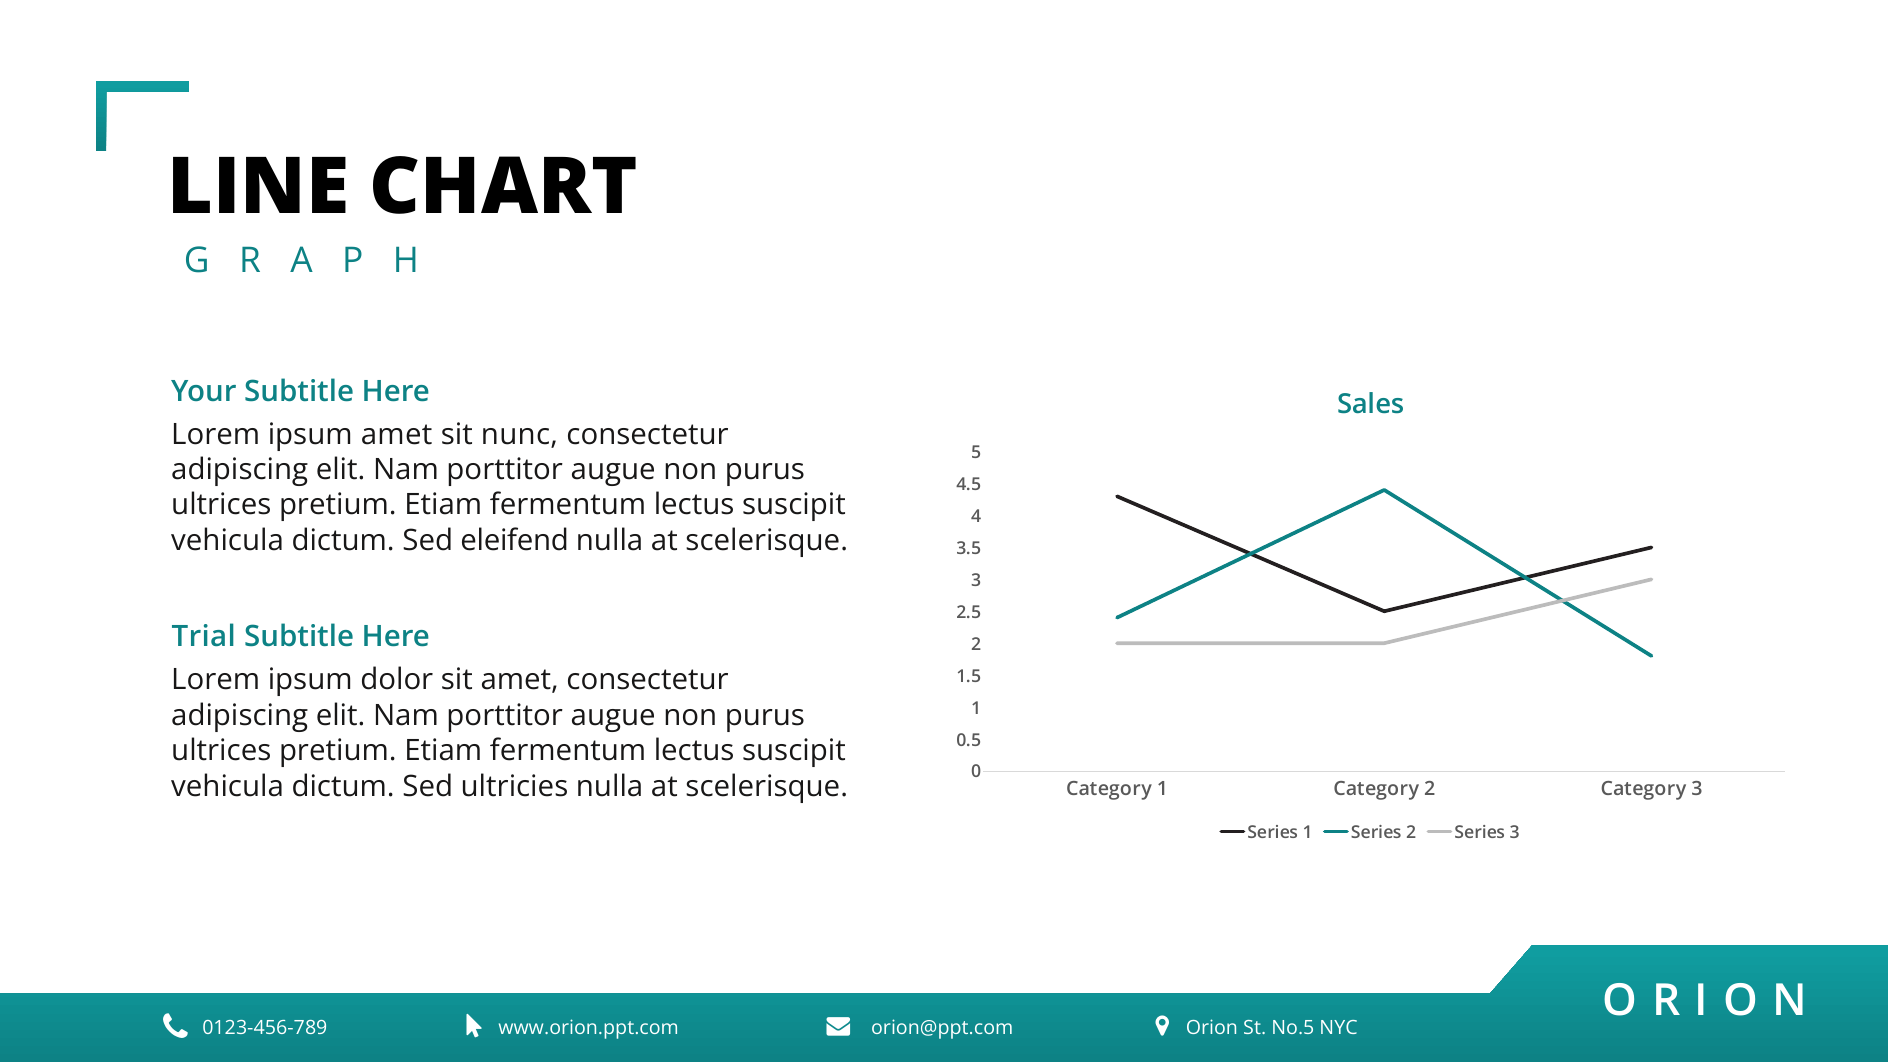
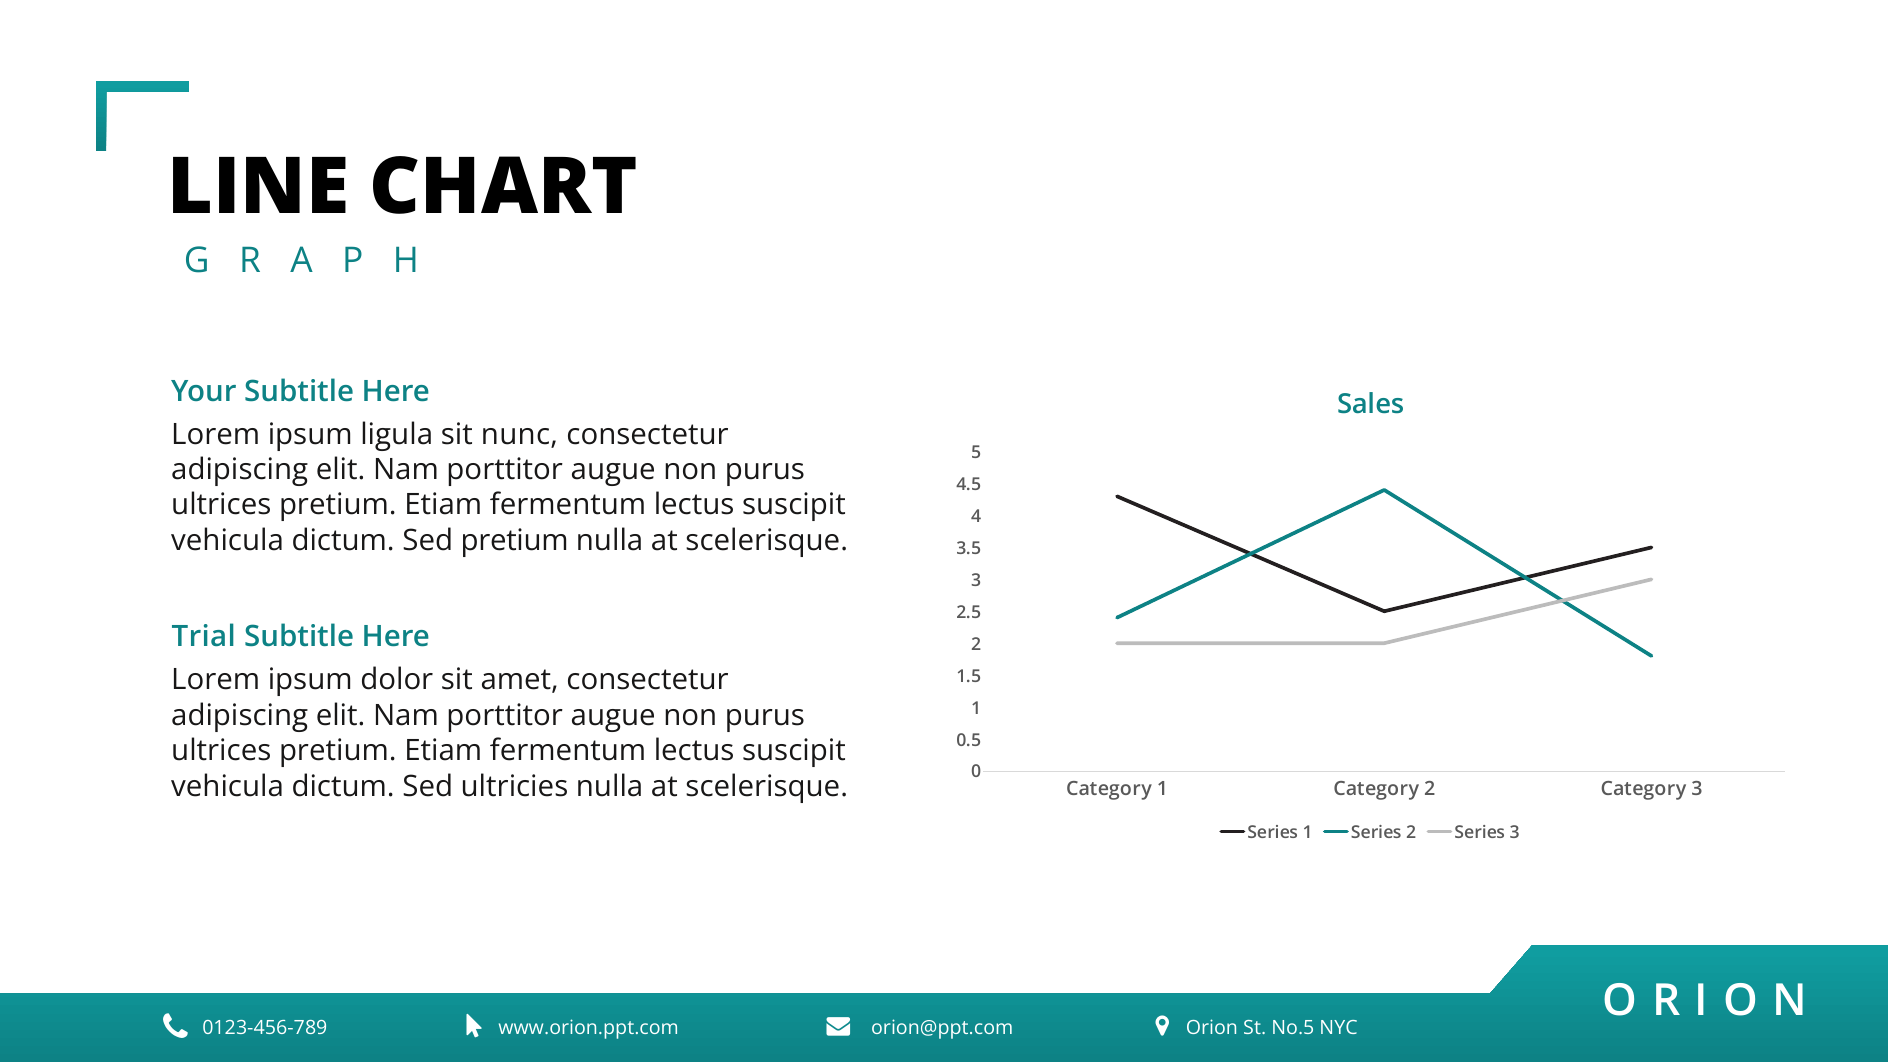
ipsum amet: amet -> ligula (397, 434)
Sed eleifend: eleifend -> pretium (515, 541)
